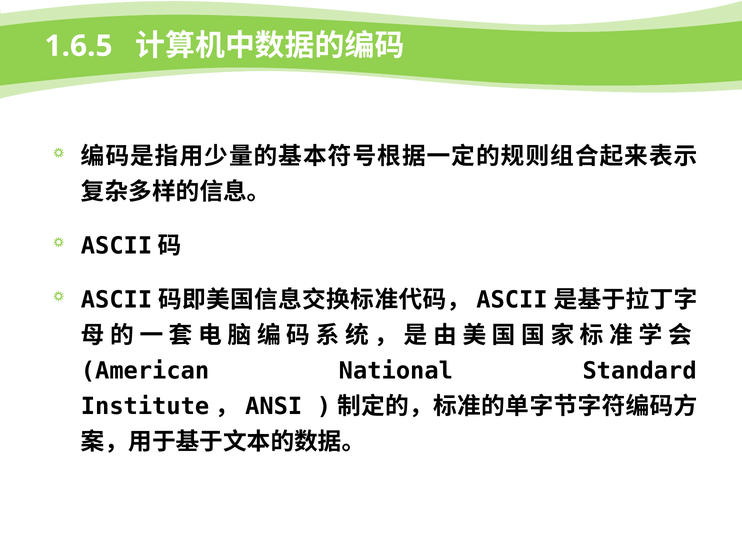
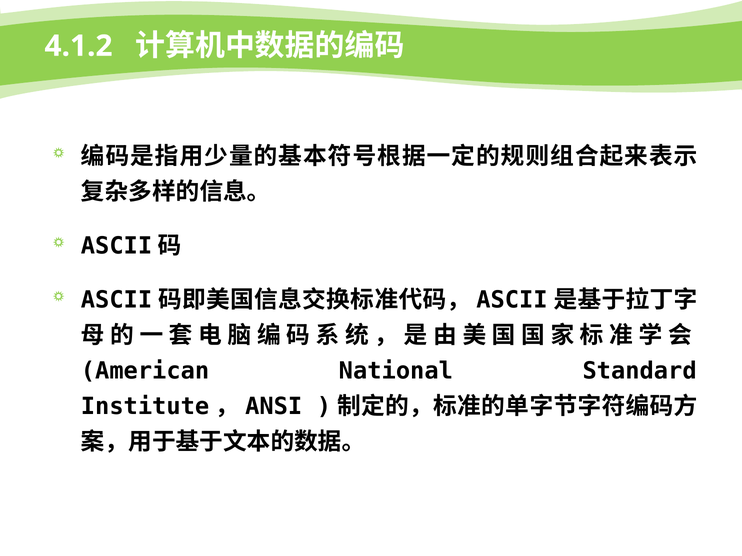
1.6.5: 1.6.5 -> 4.1.2 (79, 46)
